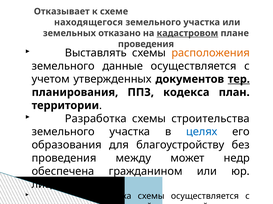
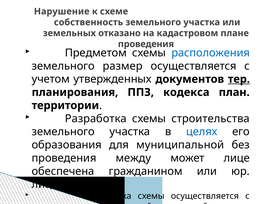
Отказывает: Отказывает -> Нарушение (62, 11)
находящегося: находящегося -> собственность (89, 22)
кадастровом underline: present -> none (187, 33)
Выставлять: Выставлять -> Предметом (96, 53)
расположения colour: orange -> blue (211, 53)
данные: данные -> размер (123, 66)
благоустройству: благоустройству -> муниципальной (180, 145)
недр: недр -> лице (237, 159)
